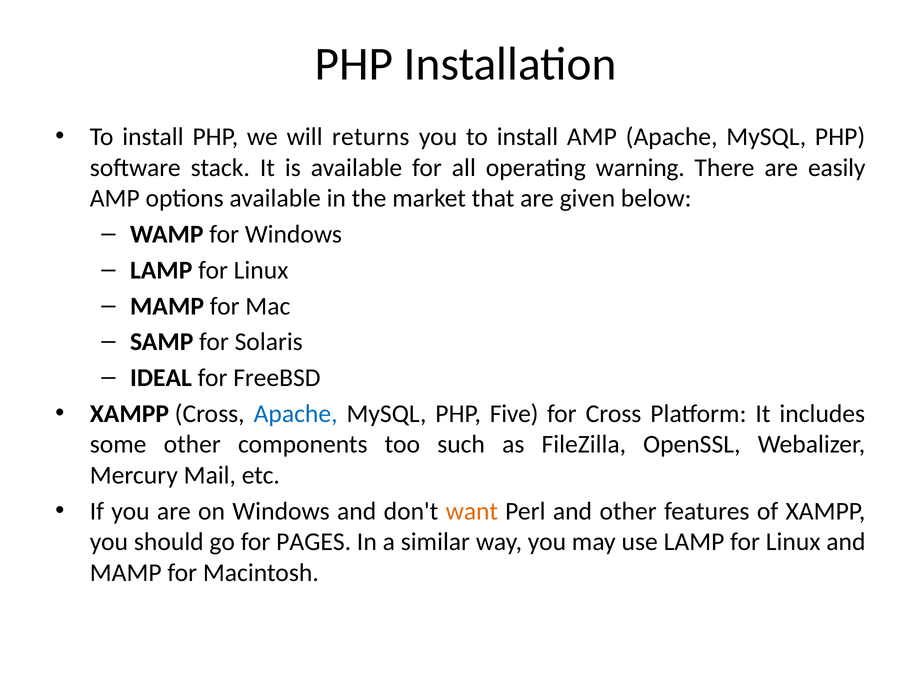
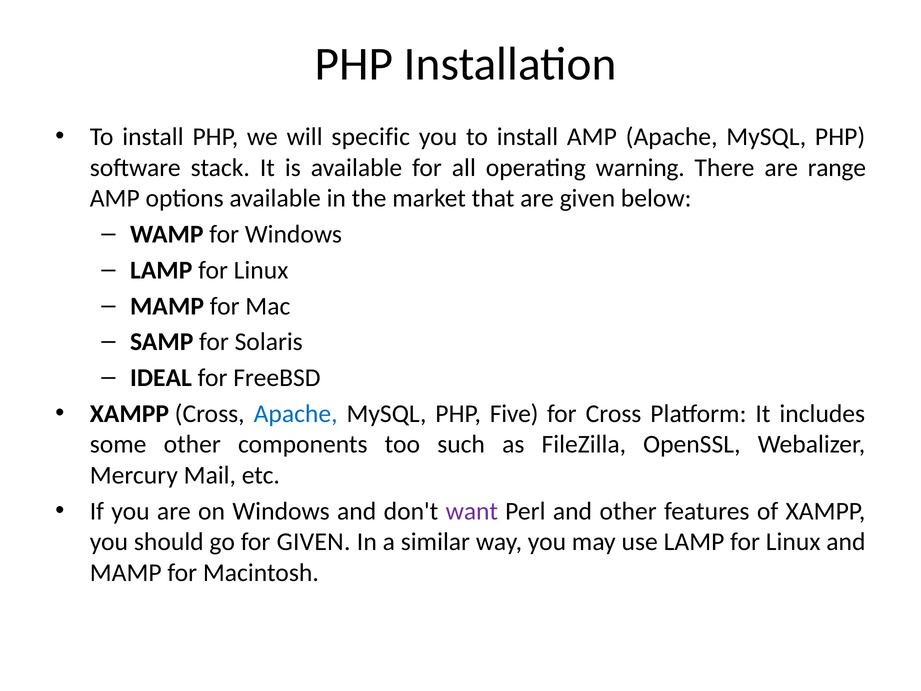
returns: returns -> specific (371, 137)
easily: easily -> range (837, 168)
want colour: orange -> purple (472, 511)
for PAGES: PAGES -> GIVEN (314, 542)
